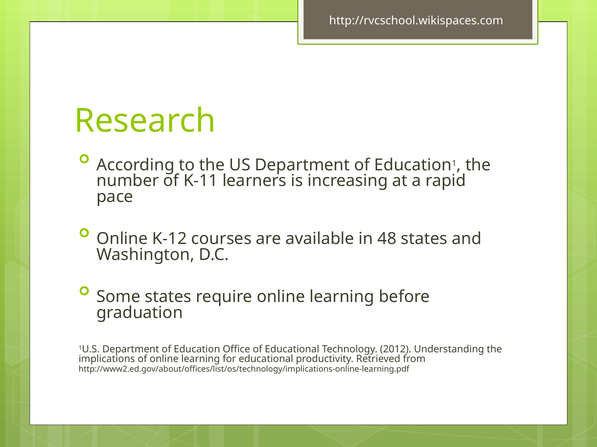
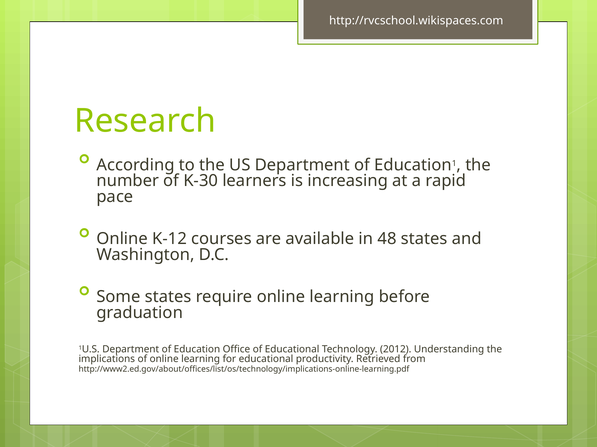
K-11: K-11 -> K-30 (201, 181)
